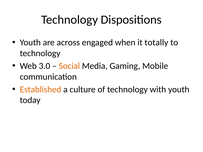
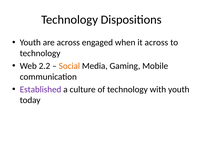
it totally: totally -> across (156, 43)
3.0: 3.0 -> 2.2 (44, 66)
Established colour: orange -> purple (41, 90)
